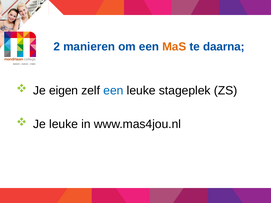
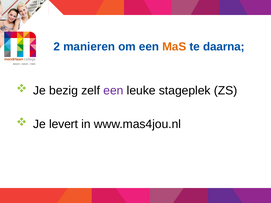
eigen: eigen -> bezig (64, 91)
een colour: blue -> purple (113, 91)
Je leuke: leuke -> levert (64, 124)
